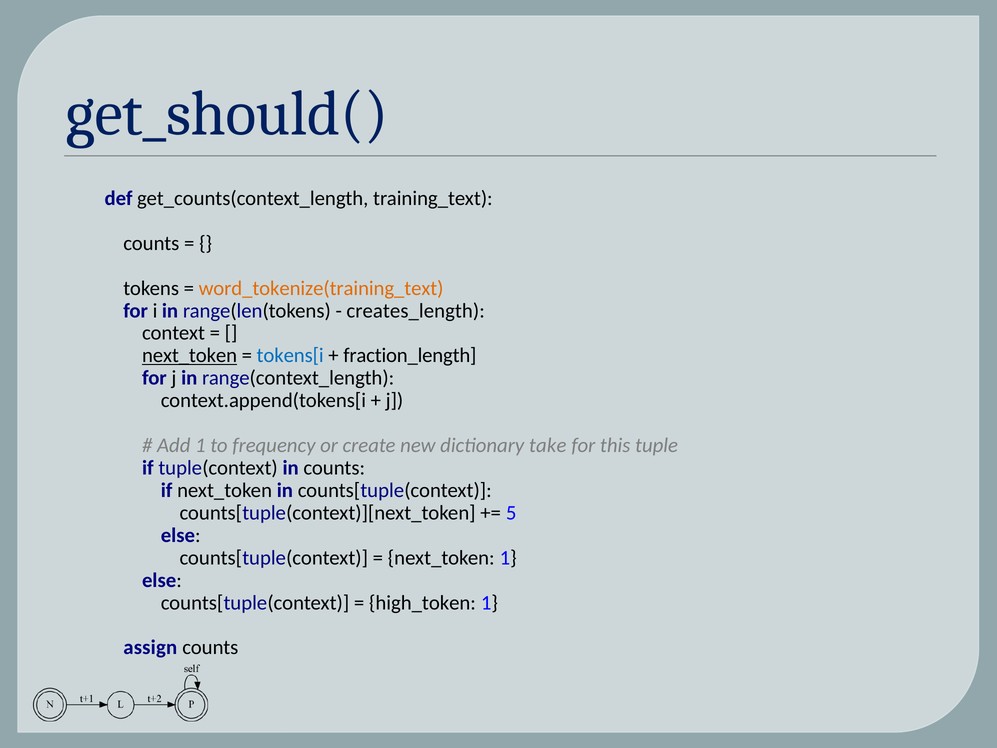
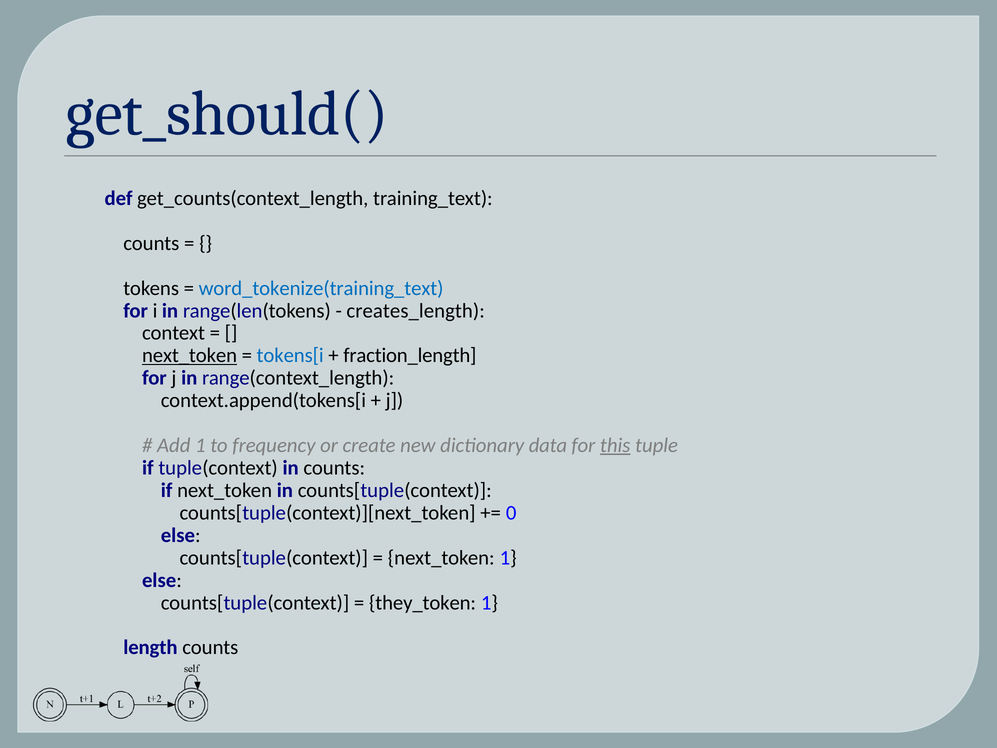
word_tokenize(training_text colour: orange -> blue (321, 288)
take: take -> data (548, 445)
this underline: none -> present (615, 445)
5: 5 -> 0 (511, 513)
high_token: high_token -> they_token (422, 602)
assign: assign -> length (150, 647)
